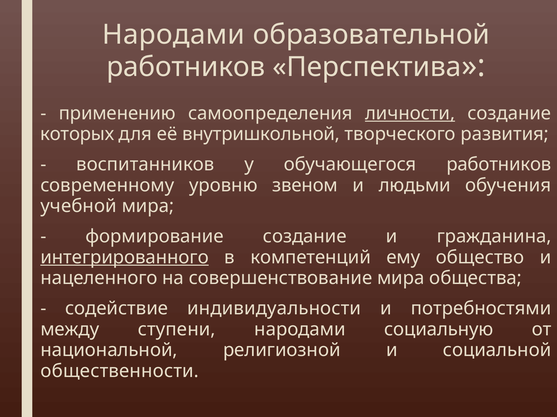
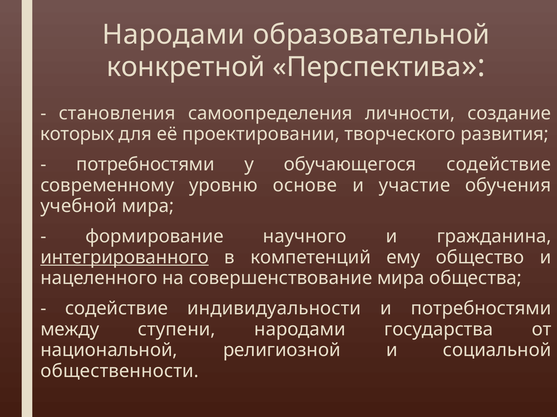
работников: работников -> конкретной (186, 67)
применению: применению -> становления (117, 113)
личности underline: present -> none (410, 113)
внутришкольной: внутришкольной -> проектировании (261, 134)
воспитанников: воспитанников -> потребностями (145, 165)
обучающегося работников: работников -> содействие (499, 165)
звеном: звеном -> основе (305, 186)
людьми: людьми -> участие (415, 186)
формирование создание: создание -> научного (305, 237)
социальную: социальную -> государства (439, 330)
